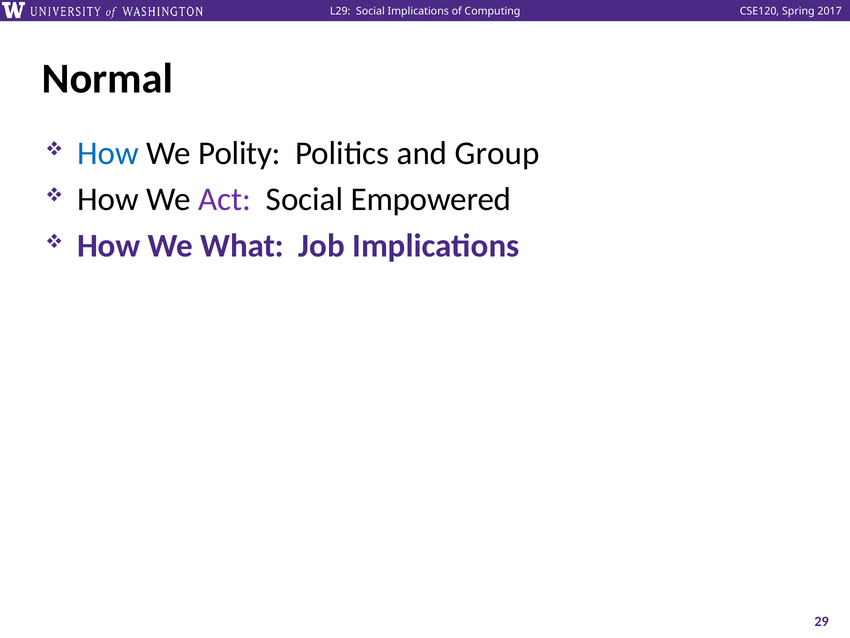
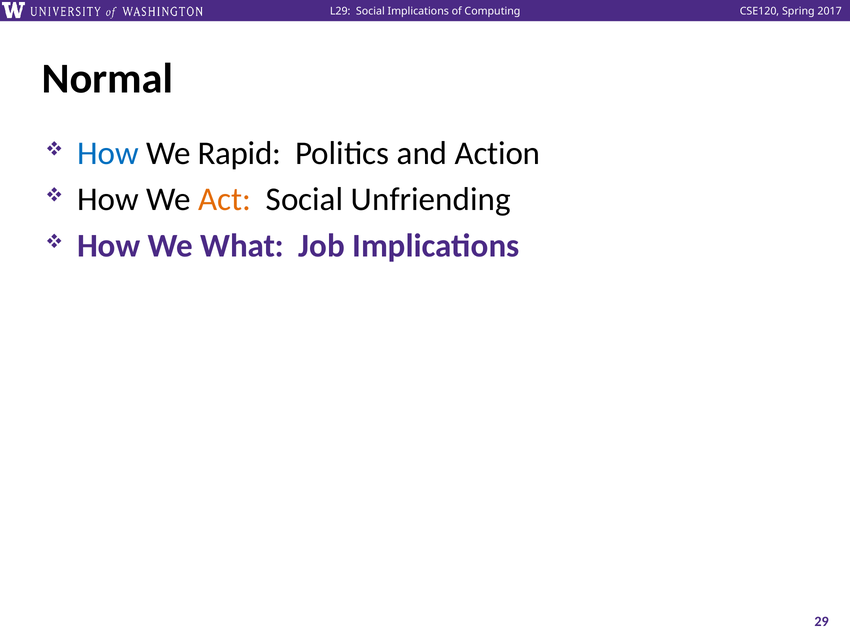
Polity: Polity -> Rapid (239, 153)
Group: Group -> Action (497, 153)
Act colour: purple -> orange (225, 199)
Empowered: Empowered -> Unfriending (431, 199)
